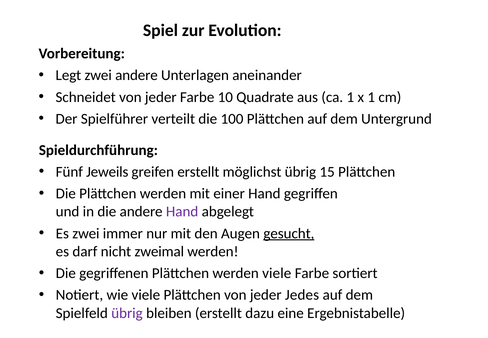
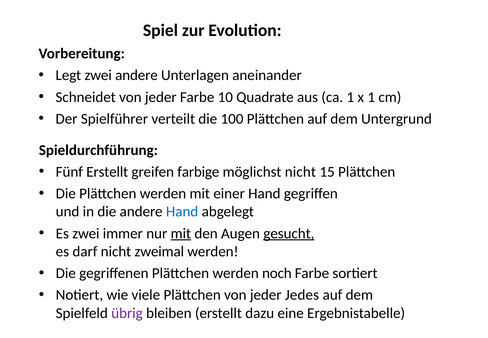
Fünf Jeweils: Jeweils -> Erstellt (107, 172)
greifen erstellt: erstellt -> farbige (198, 172)
möglichst übrig: übrig -> nicht (300, 172)
Hand colour: purple -> blue (182, 212)
mit underline: none -> present (181, 233)
werden viele: viele -> noch (277, 273)
